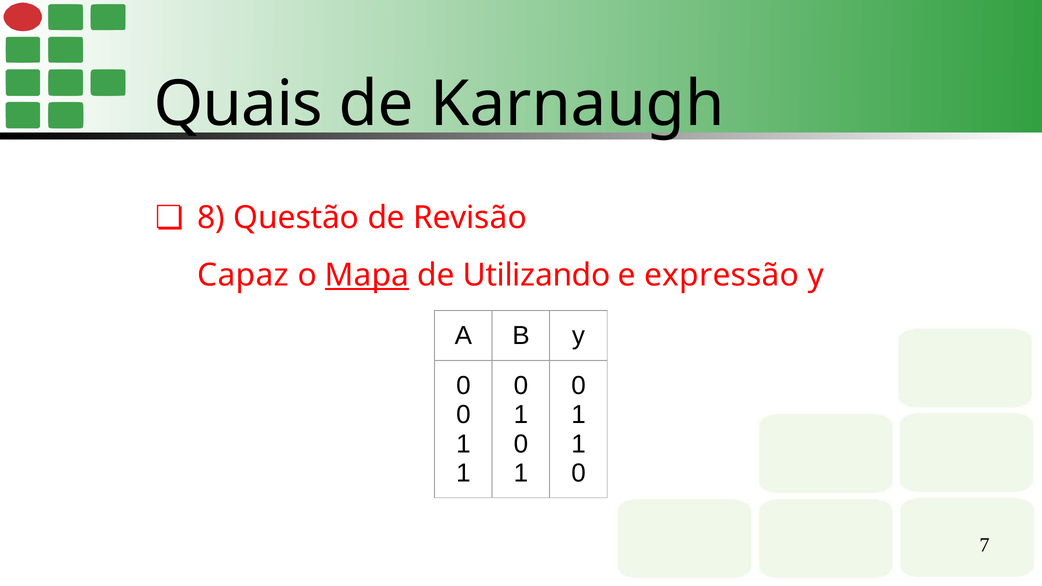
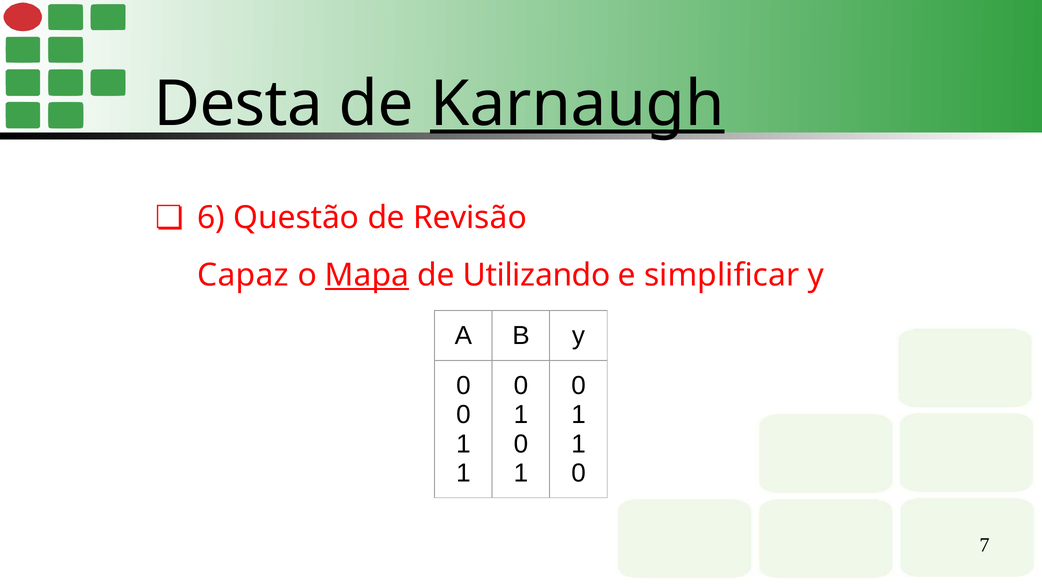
Quais: Quais -> Desta (238, 104)
Karnaugh underline: none -> present (577, 104)
8: 8 -> 6 (211, 218)
expressão: expressão -> simplificar (722, 275)
